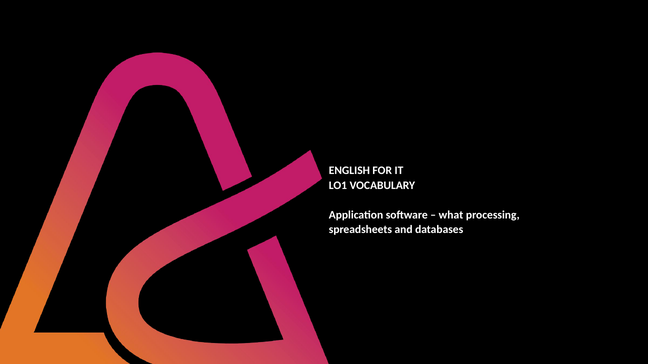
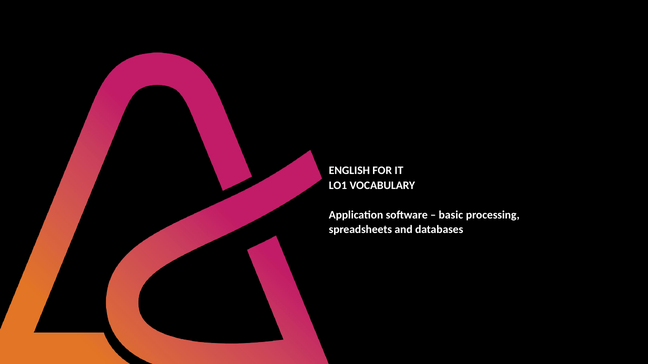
what: what -> basic (451, 215)
